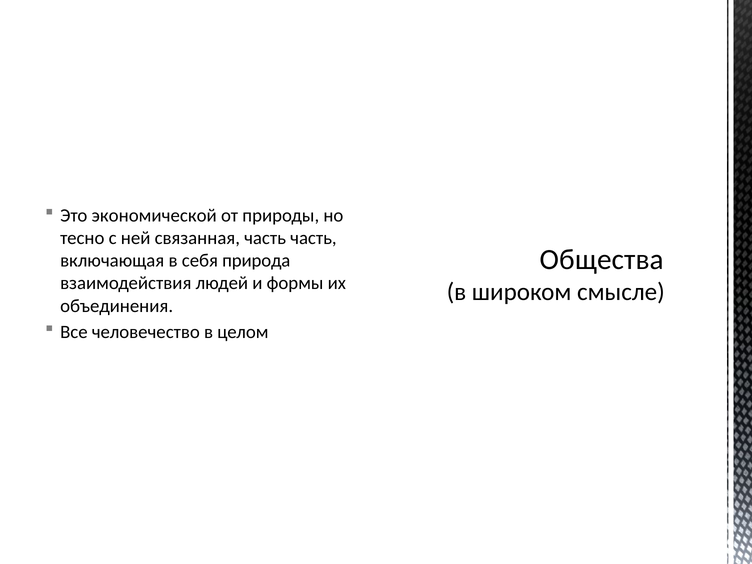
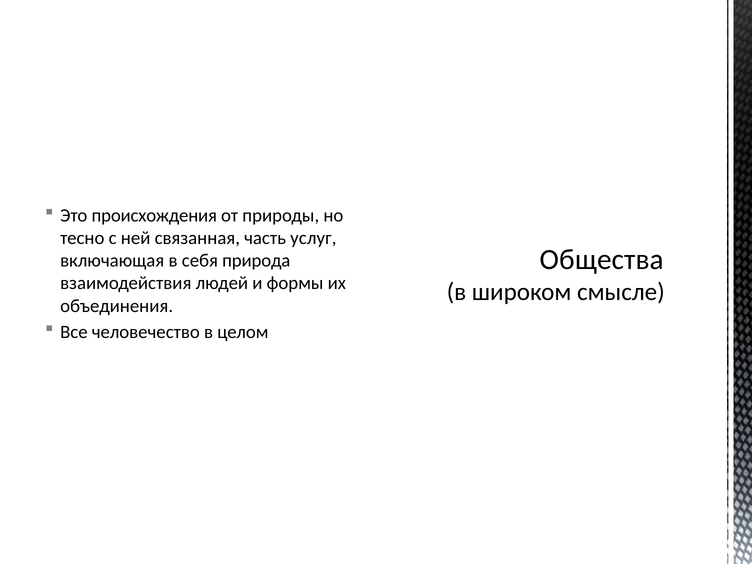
экономической: экономической -> происхождения (154, 216)
часть часть: часть -> услуг (313, 238)
